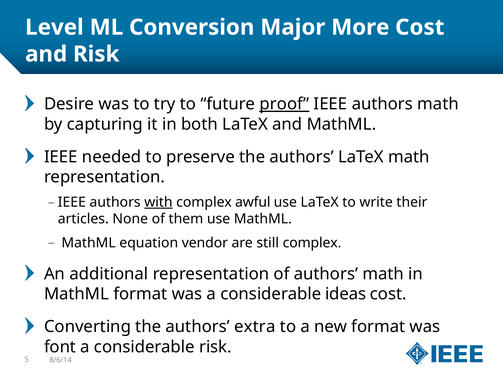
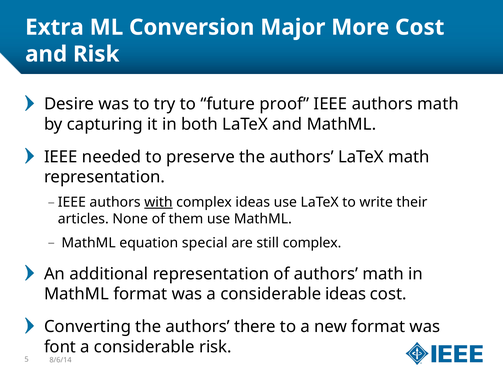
Level: Level -> Extra (54, 27)
proof underline: present -> none (284, 104)
complex awful: awful -> ideas (253, 202)
vendor: vendor -> special (205, 243)
extra: extra -> there (255, 327)
